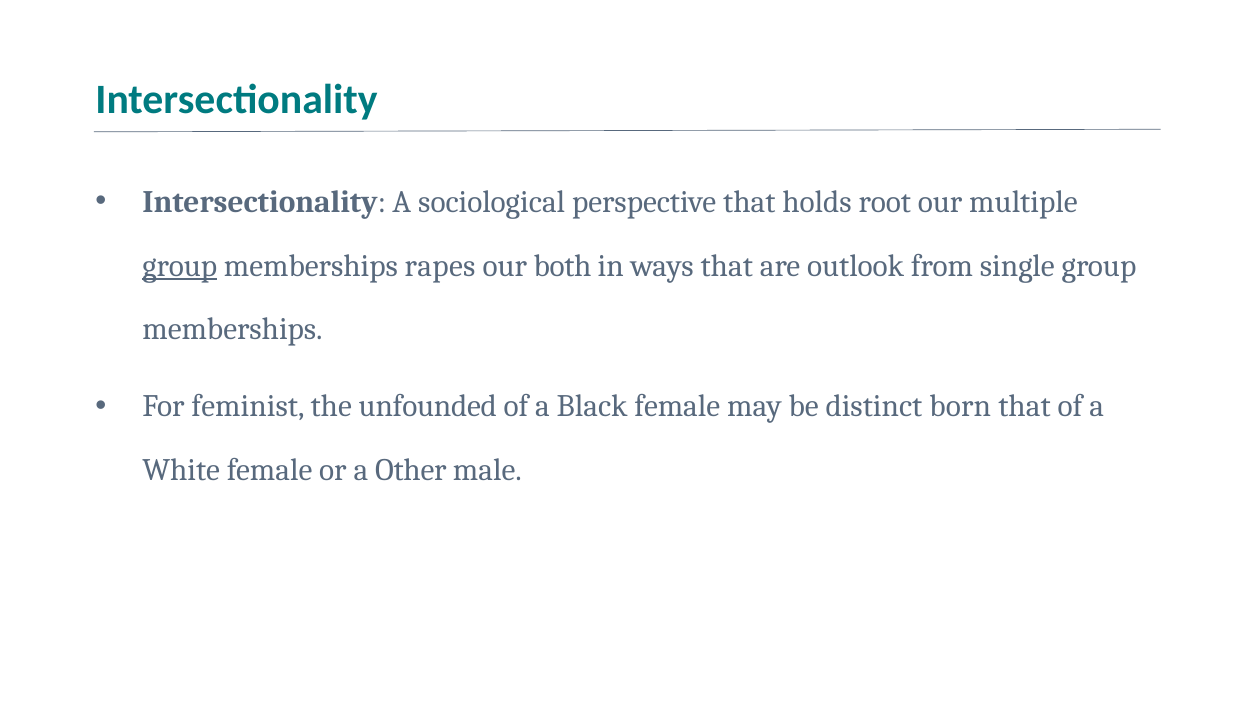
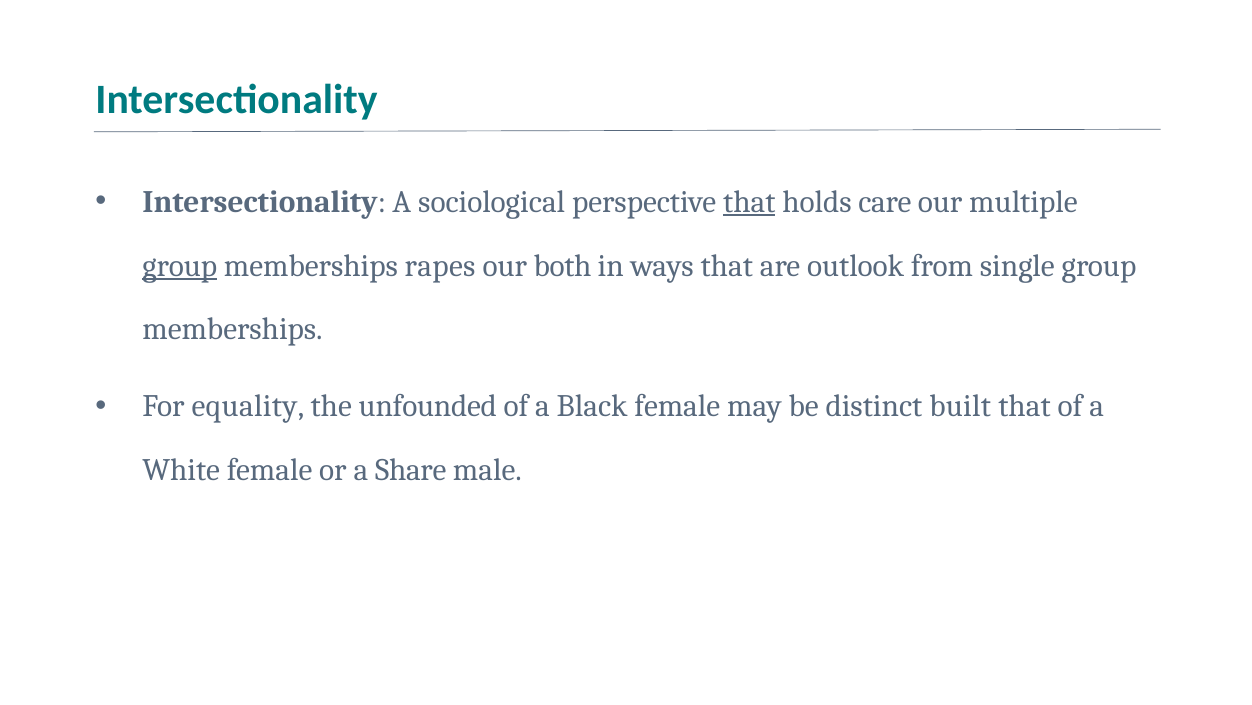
that underline: none -> present (749, 202)
root: root -> care (885, 202)
feminist: feminist -> equality (248, 406)
born: born -> built (960, 406)
Other: Other -> Share (411, 470)
